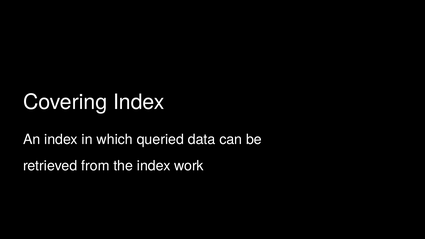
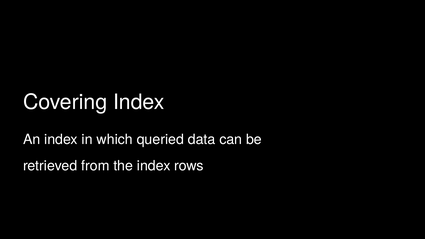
work: work -> rows (189, 166)
